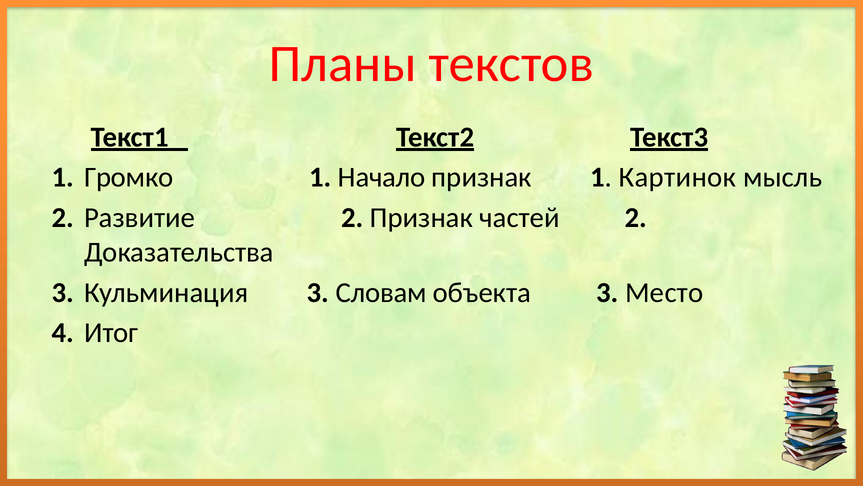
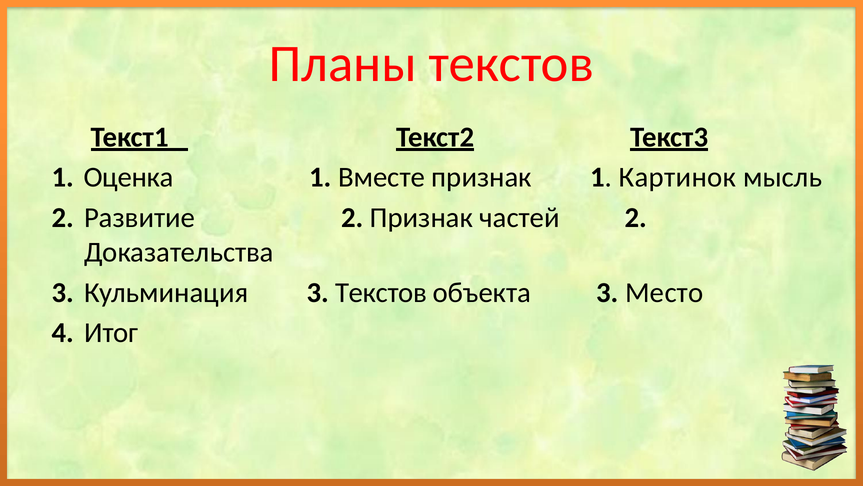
Громко: Громко -> Оценка (129, 177)
Начало: Начало -> Вместе (382, 177)
3 Словам: Словам -> Текстов (381, 292)
